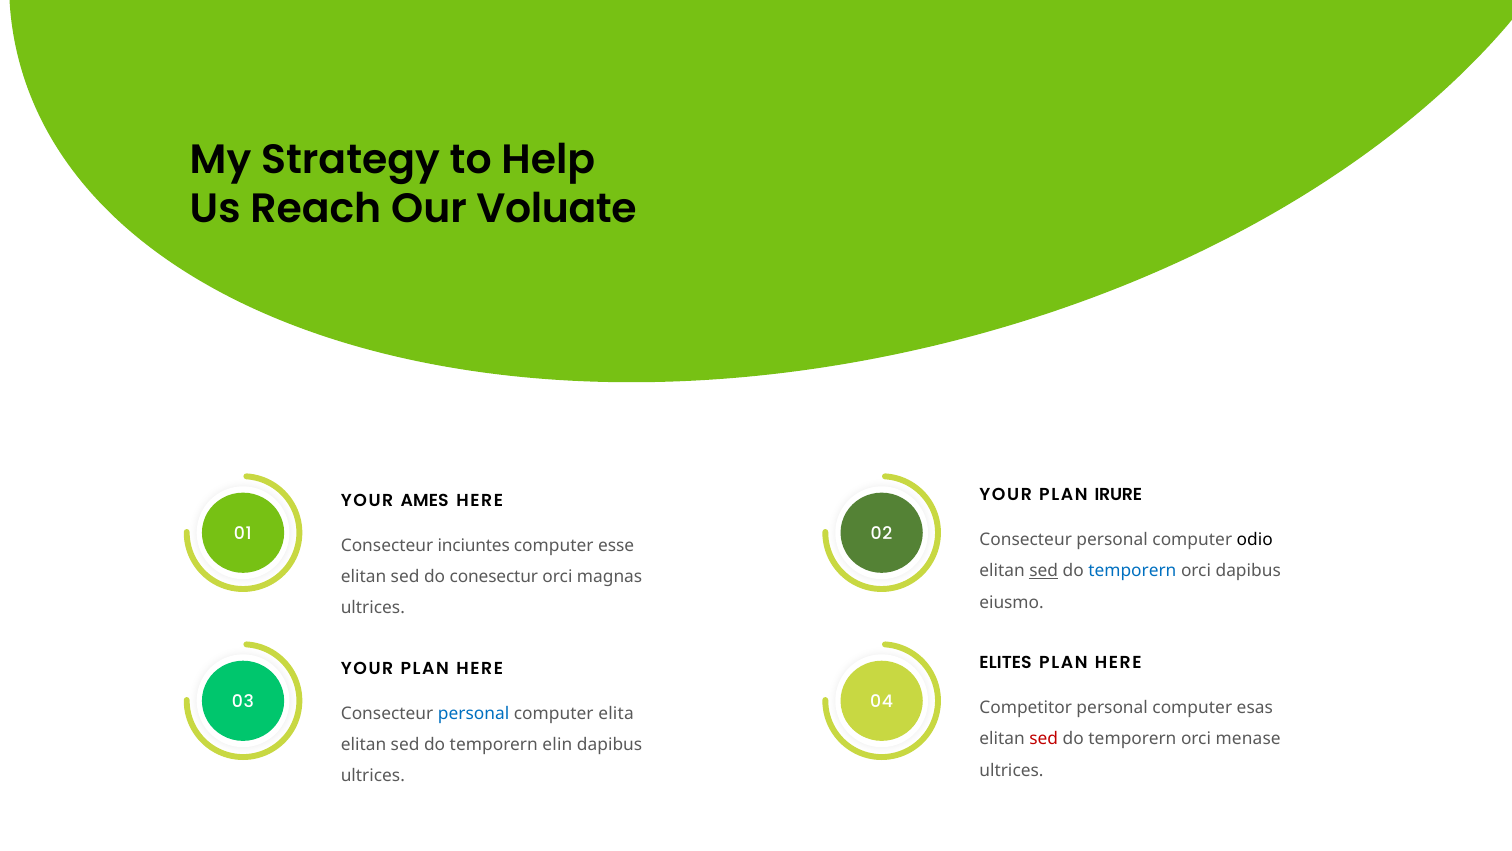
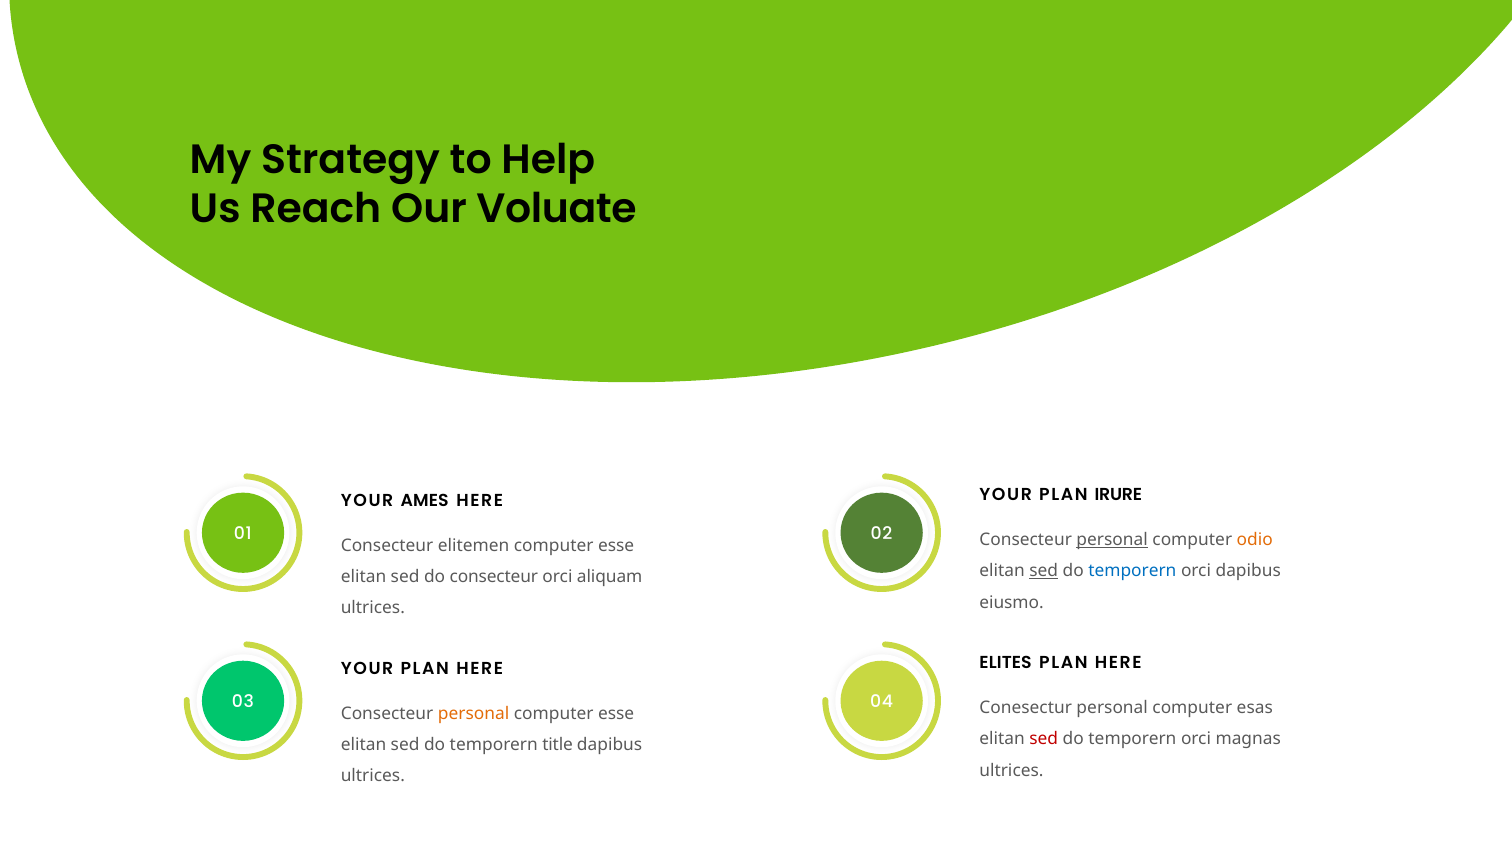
personal underline: none -> present (1112, 540)
odio colour: black -> orange (1255, 540)
inciuntes: inciuntes -> elitemen (474, 545)
do conesectur: conesectur -> consecteur (494, 577)
magnas: magnas -> aliquam (610, 577)
Competitor: Competitor -> Conesectur (1026, 707)
personal colour: blue -> orange (474, 713)
elita: elita -> esse (616, 713)
menase: menase -> magnas (1248, 739)
elin: elin -> title (558, 745)
